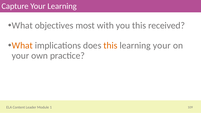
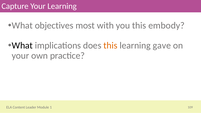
received: received -> embody (166, 25)
What colour: orange -> black (22, 45)
learning your: your -> gave (162, 45)
